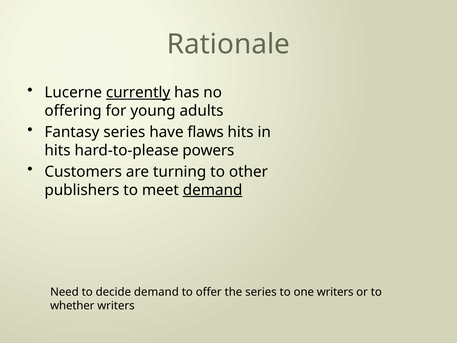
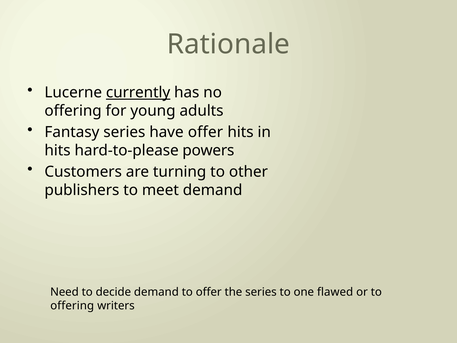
have flaws: flaws -> offer (205, 132)
demand underline: present -> none (213, 190)
one writers: writers -> flawed (335, 292)
whether: whether -> offering (72, 305)
